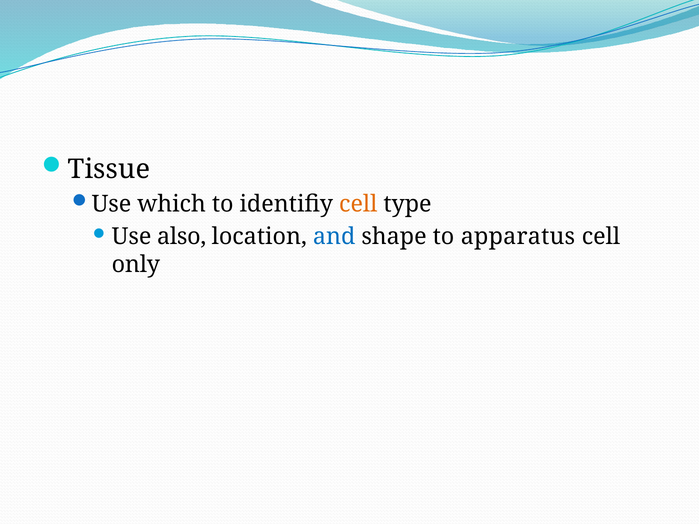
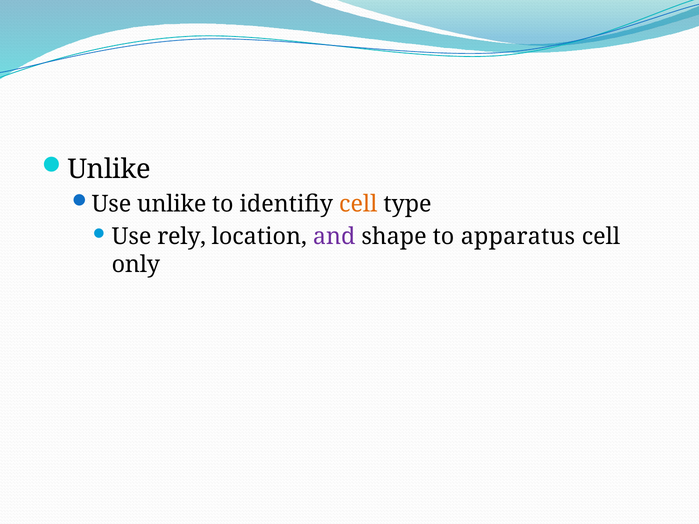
Tissue: Tissue -> Unlike (109, 170)
Use which: which -> unlike (172, 204)
also: also -> rely (182, 237)
and colour: blue -> purple (334, 237)
